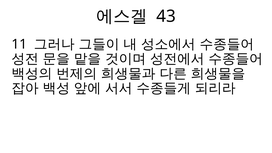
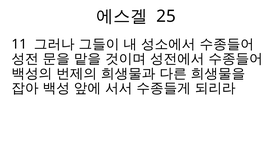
43: 43 -> 25 (166, 16)
